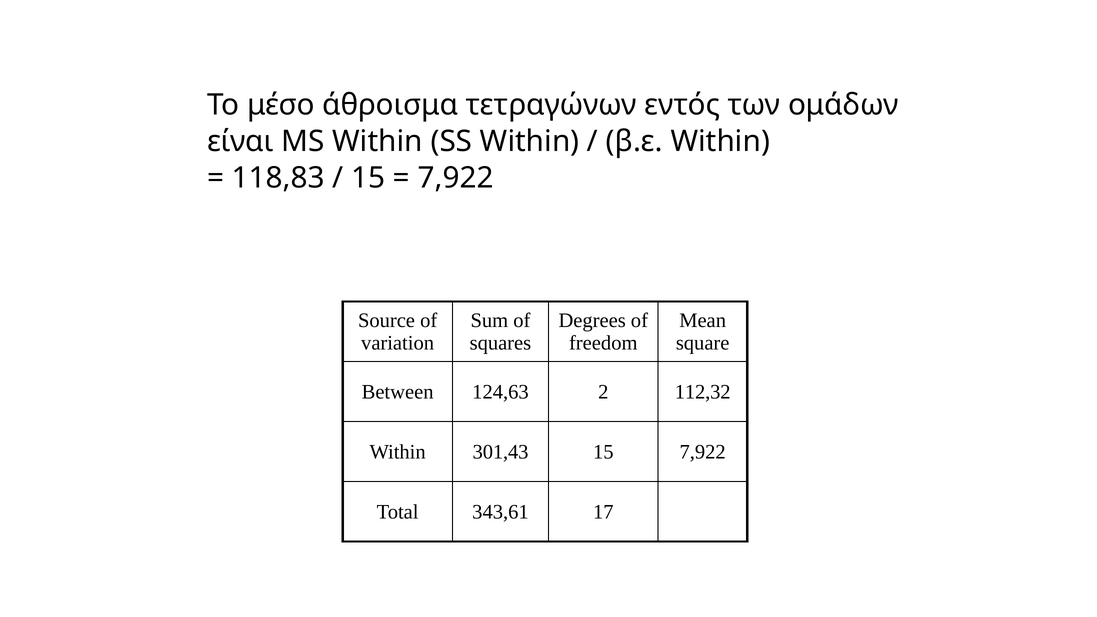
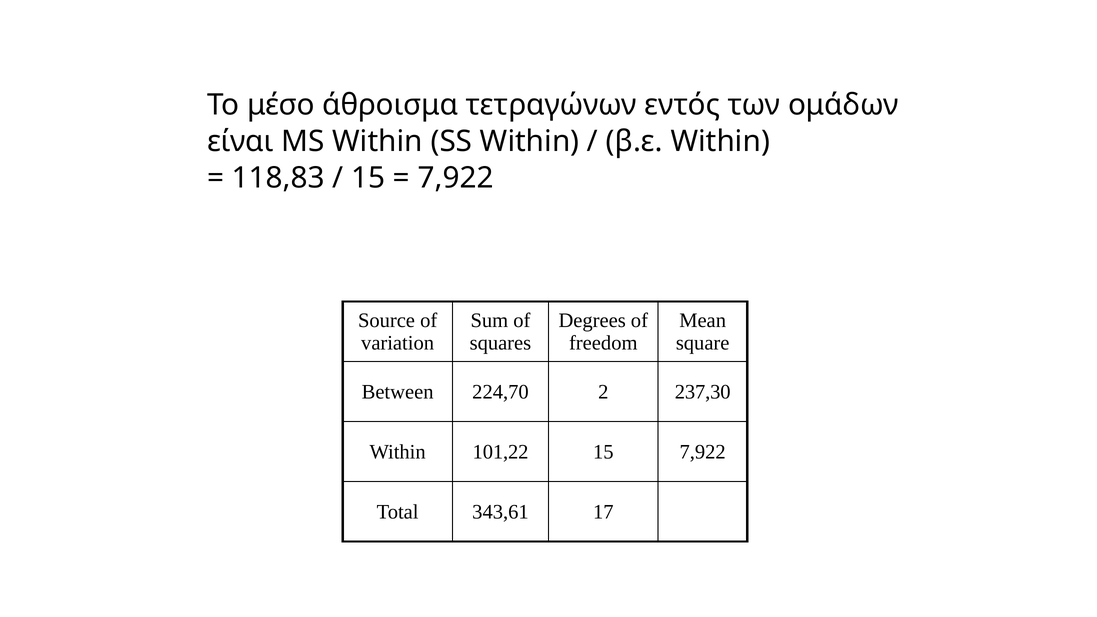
124,63: 124,63 -> 224,70 (500, 392)
112,32: 112,32 -> 237,30 (703, 392)
301,43: 301,43 -> 101,22 (501, 452)
